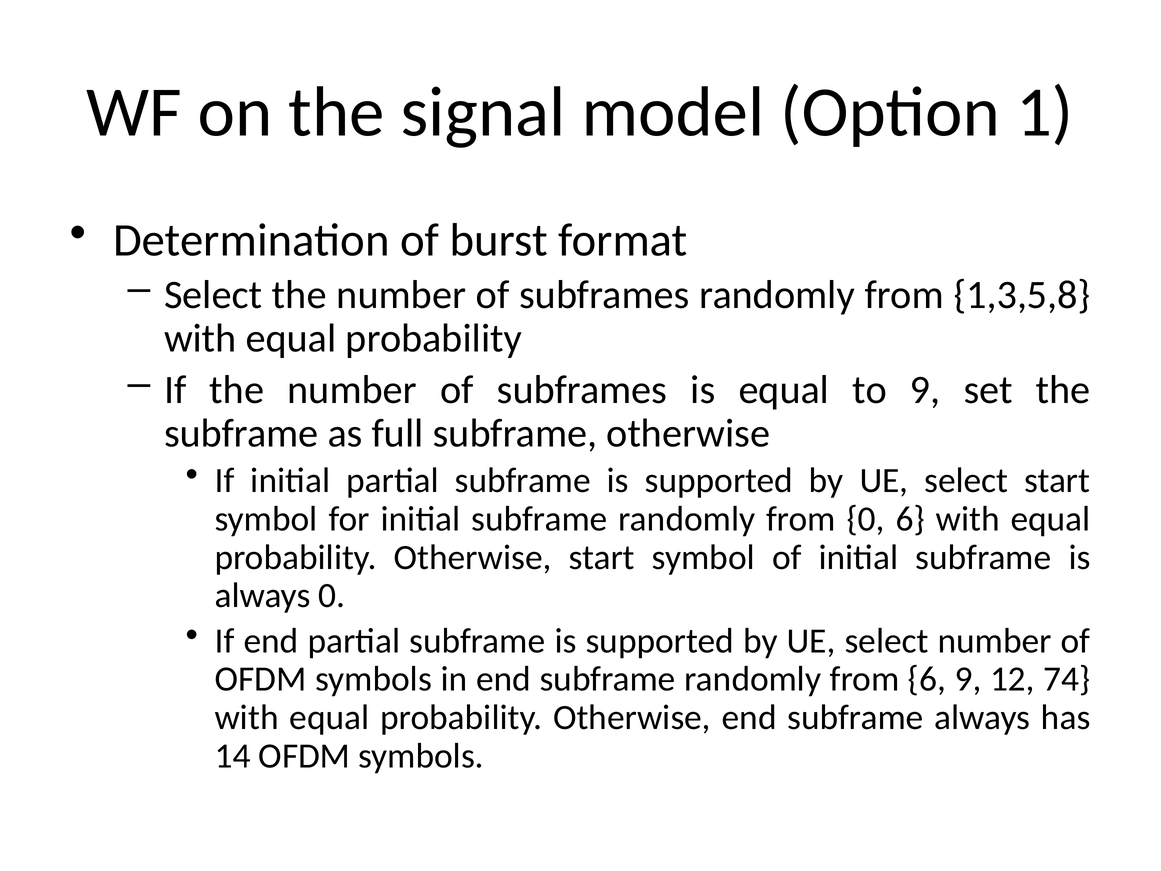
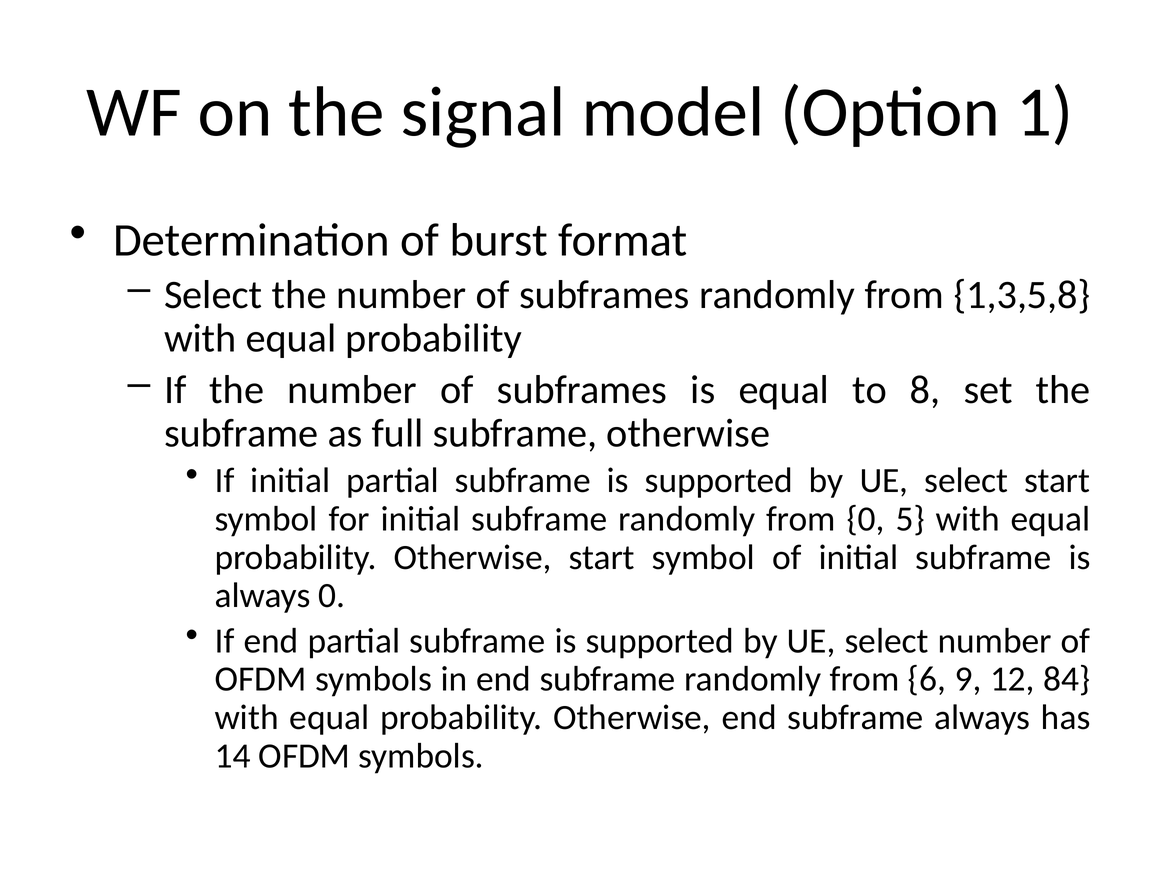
to 9: 9 -> 8 (925, 390)
0 6: 6 -> 5 (910, 519)
74: 74 -> 84 (1067, 679)
